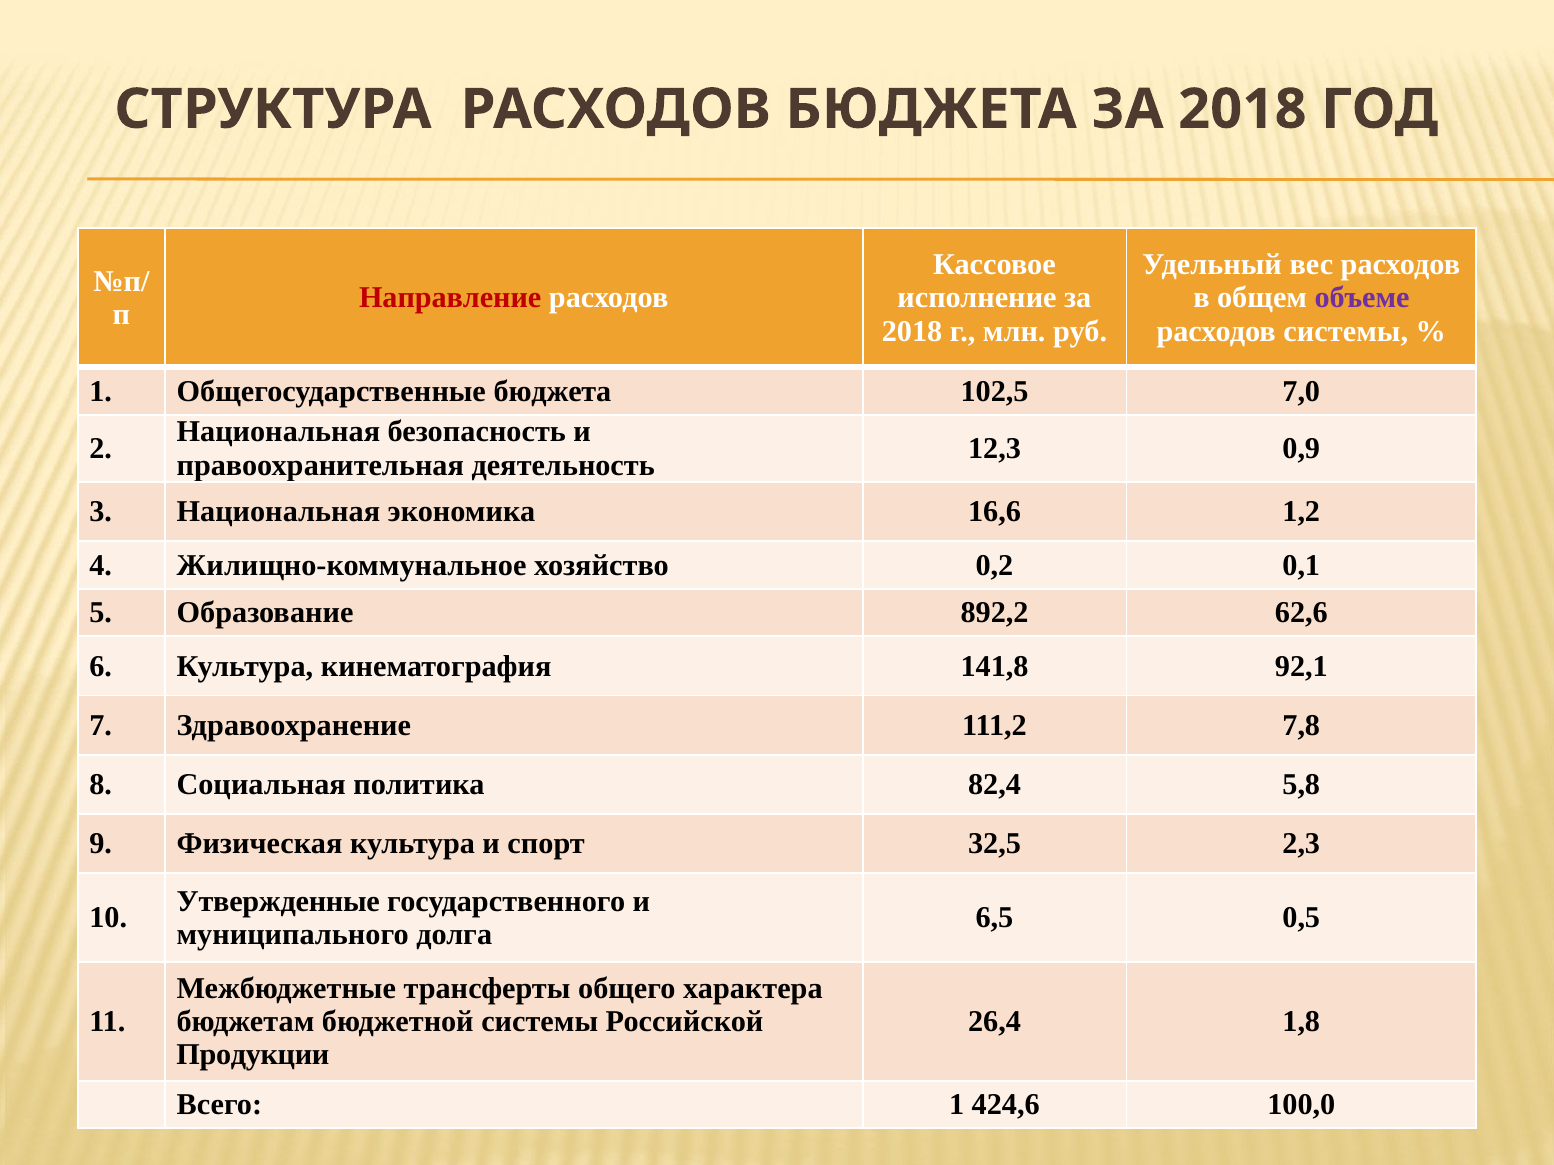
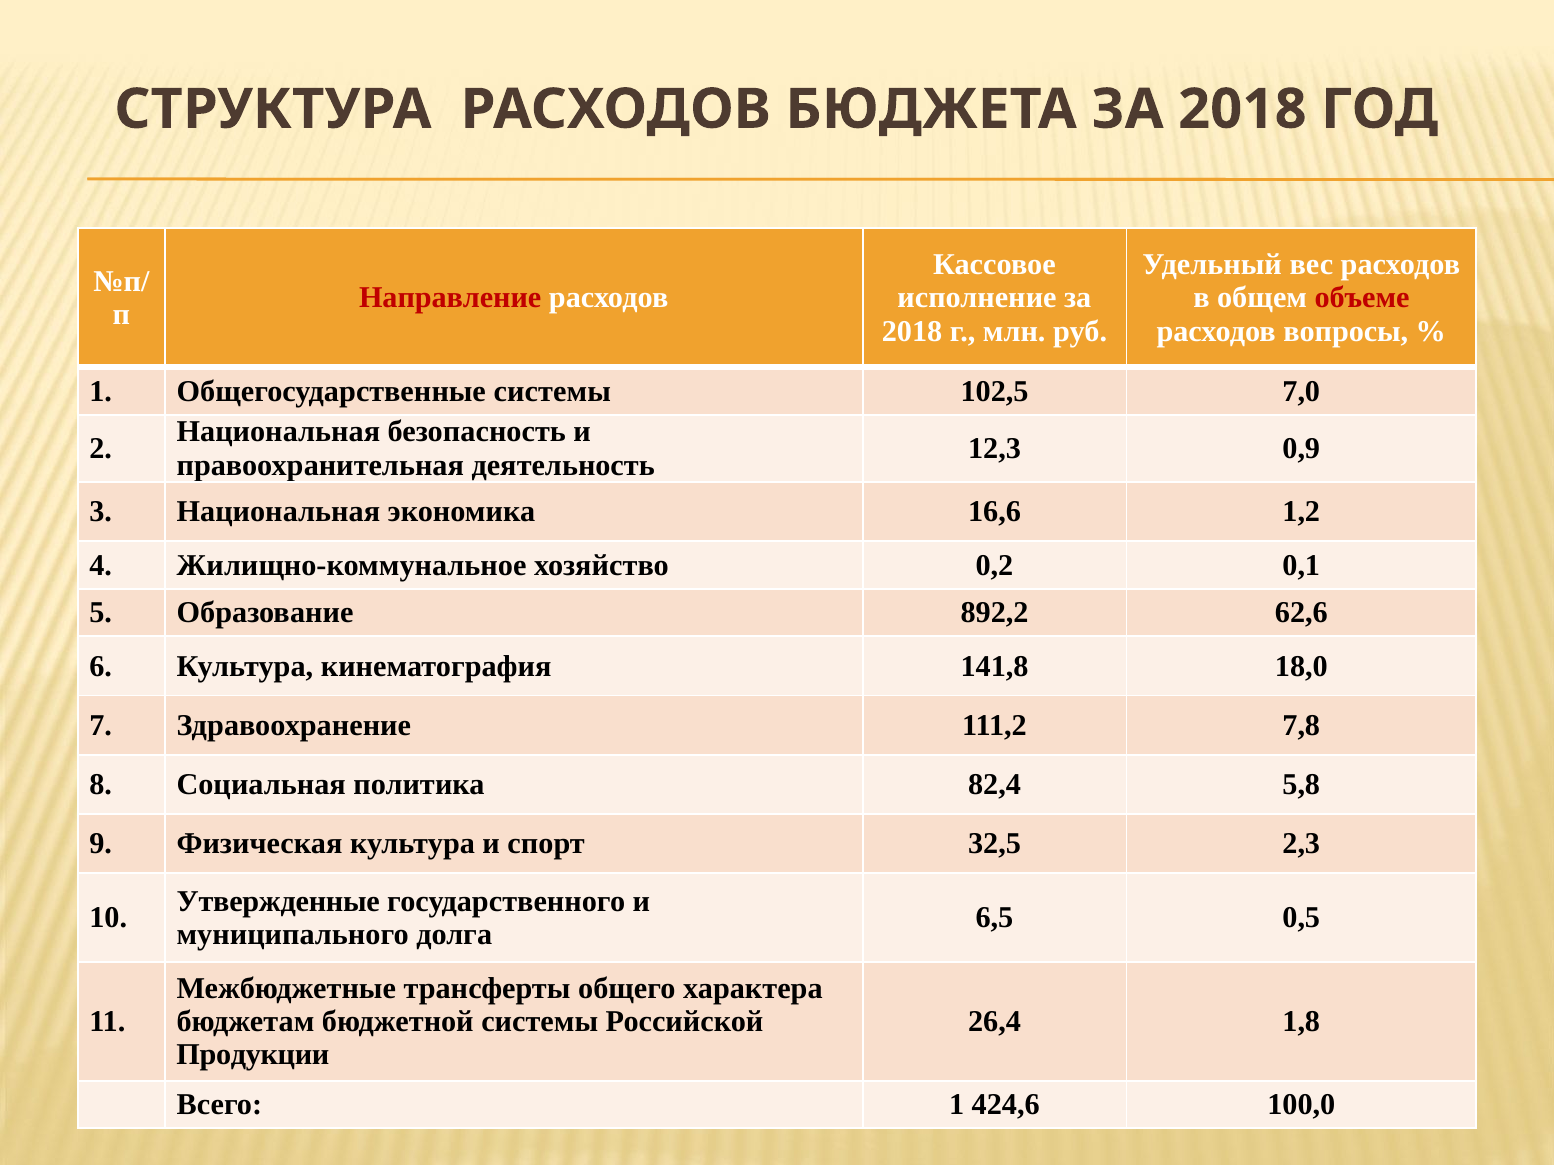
объеме colour: purple -> red (1362, 298)
расходов системы: системы -> вопросы (1346, 331)
Общегосударственные бюджета: бюджета -> системы (552, 392)
92,1: 92,1 -> 18,0 (1301, 666)
